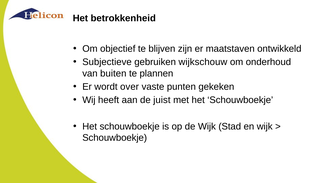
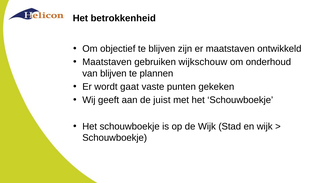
Subjectieve: Subjectieve -> Maatstaven (107, 62)
van buiten: buiten -> blijven (113, 73)
over: over -> gaat (130, 87)
heeft: heeft -> geeft (109, 100)
